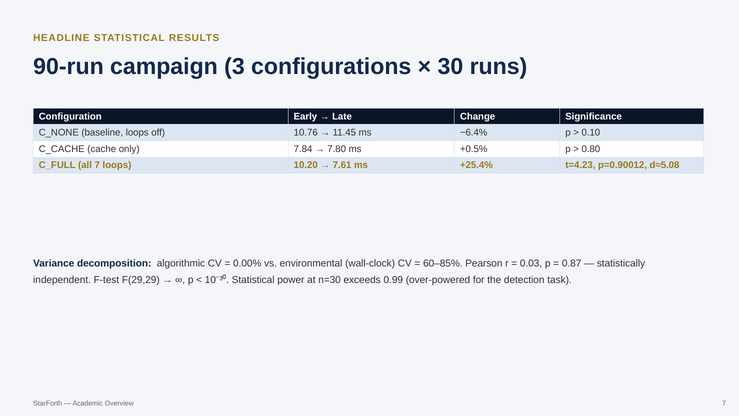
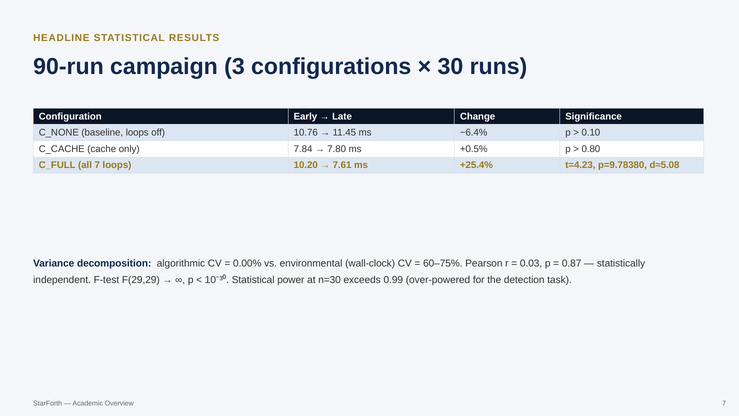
p=0.90012: p=0.90012 -> p=9.78380 (623, 165)
60–85%: 60–85% -> 60–75% (443, 263)
